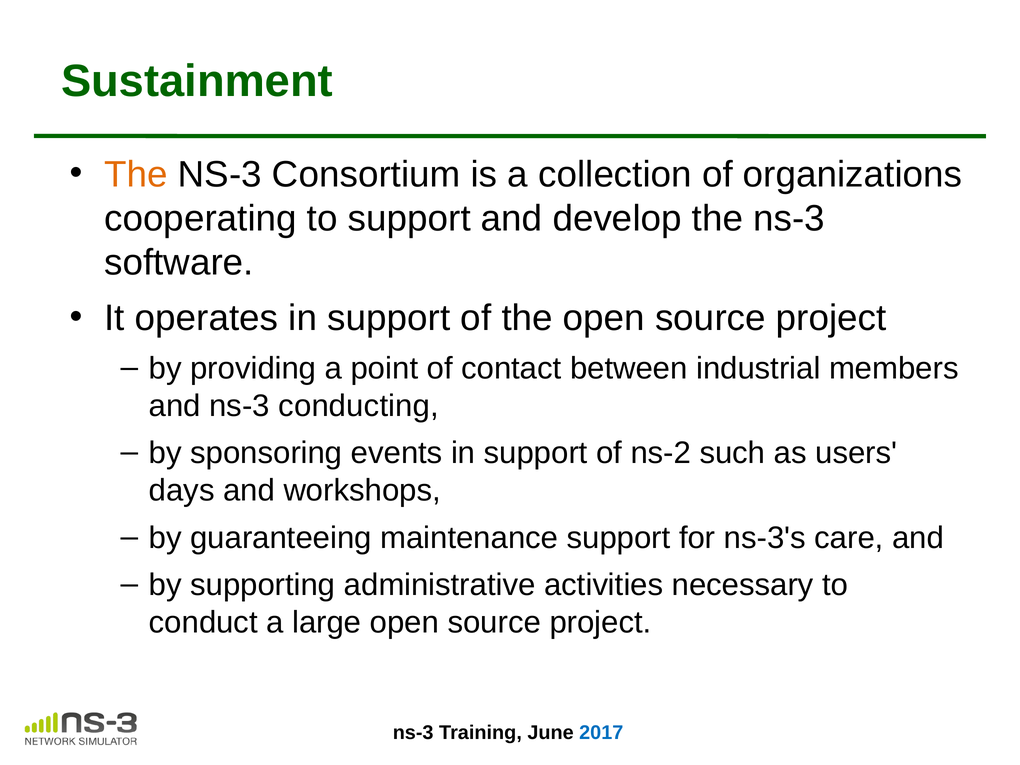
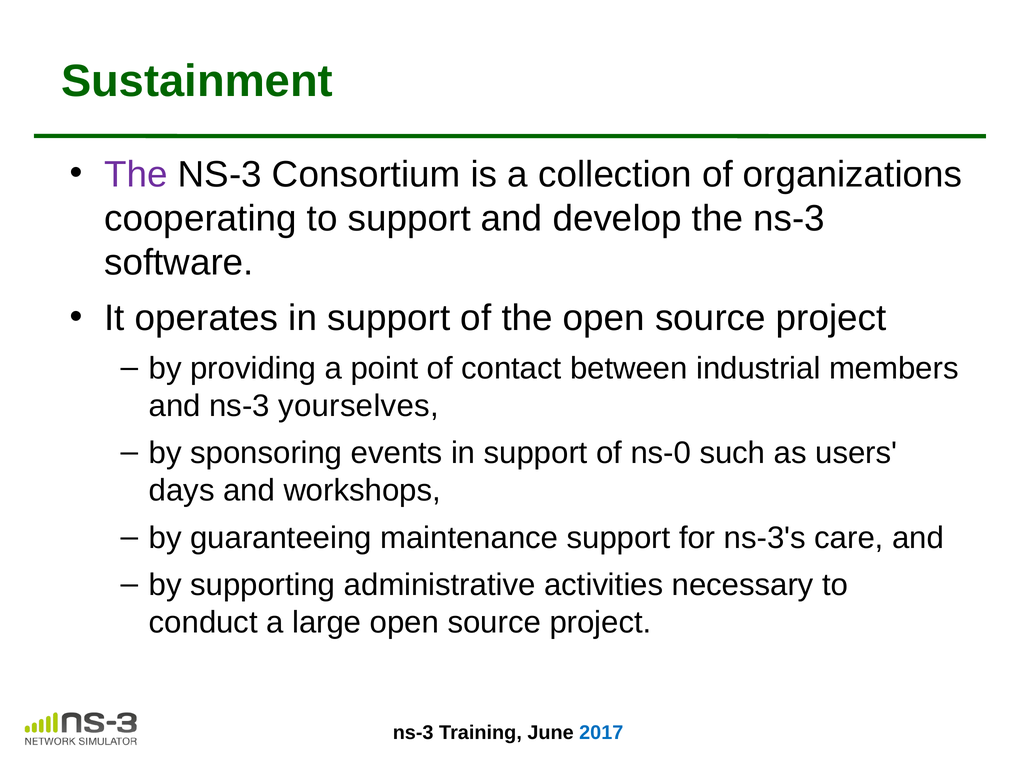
The colour: orange -> purple (136, 174)
conducting: conducting -> yourselves (359, 406)
ns-2: ns-2 -> ns-0 (661, 453)
